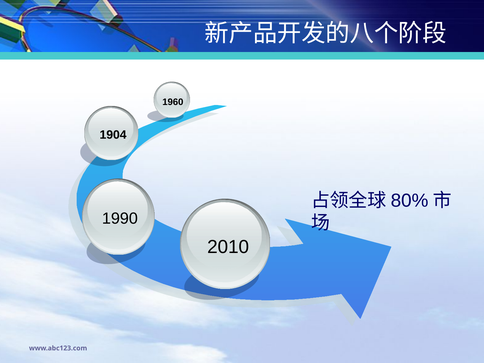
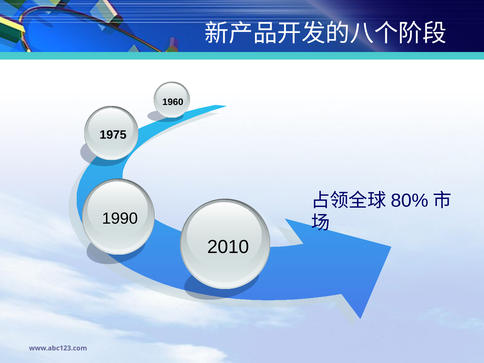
1904: 1904 -> 1975 (113, 135)
